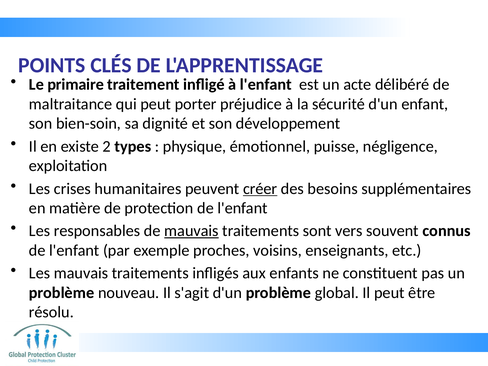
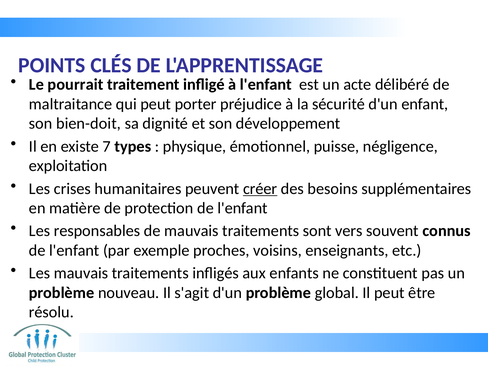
primaire: primaire -> pourrait (76, 85)
bien-soin: bien-soin -> bien-doit (88, 124)
2: 2 -> 7 (107, 146)
mauvais underline: present -> none (191, 231)
